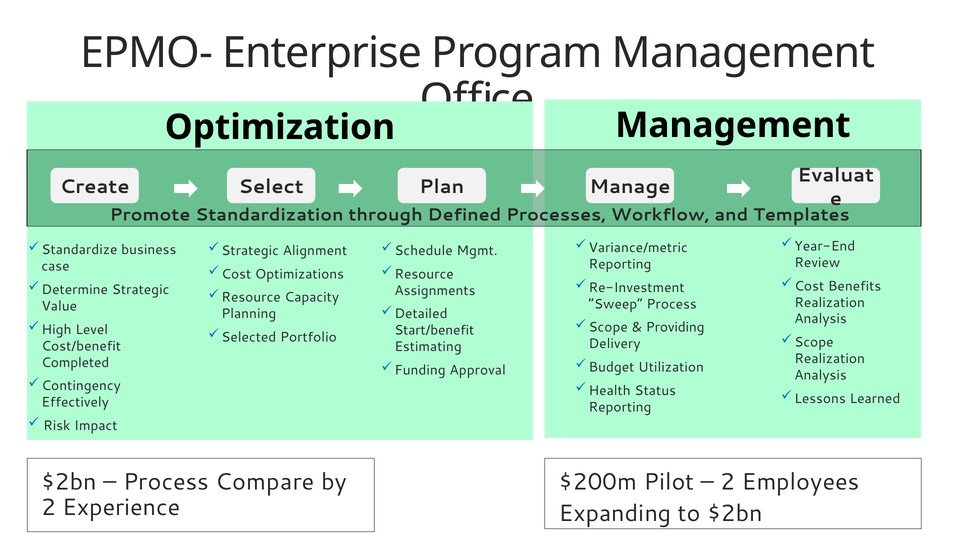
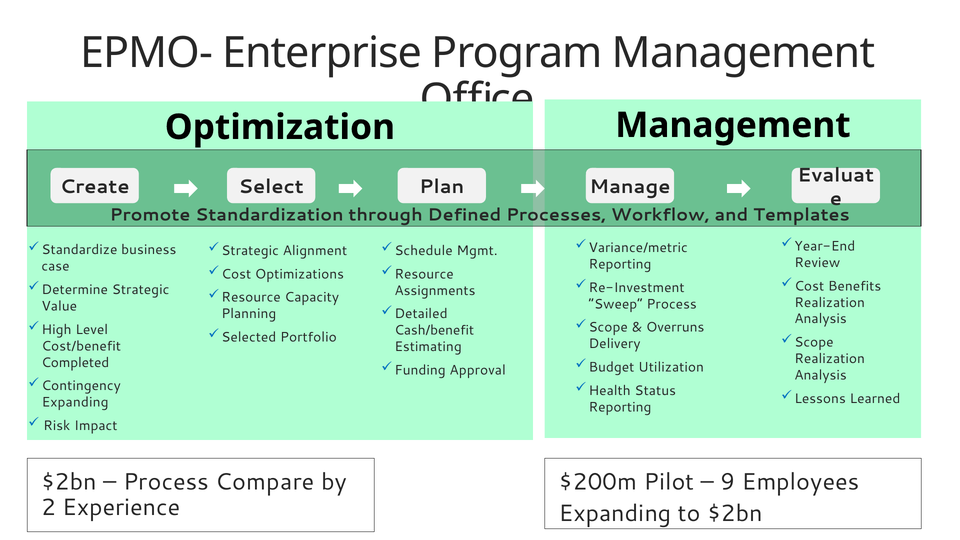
Providing: Providing -> Overruns (675, 327)
Start/benefit: Start/benefit -> Cash/benefit (434, 330)
Effectively: Effectively -> Expanding (75, 402)
2: 2 -> 9 (728, 482)
